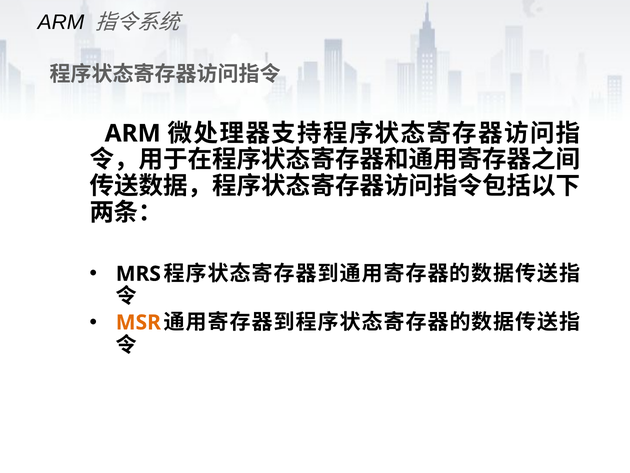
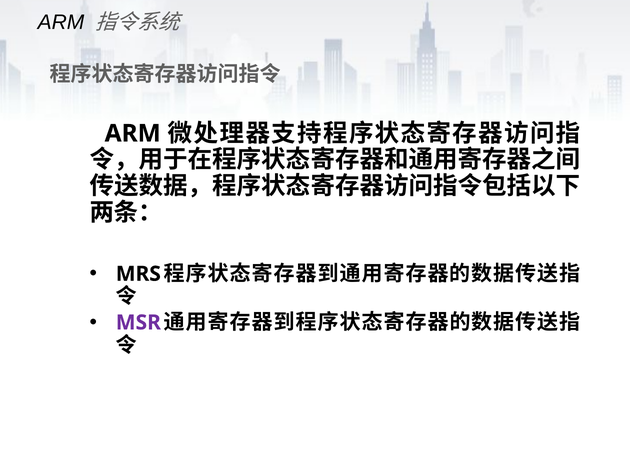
MSR colour: orange -> purple (138, 322)
